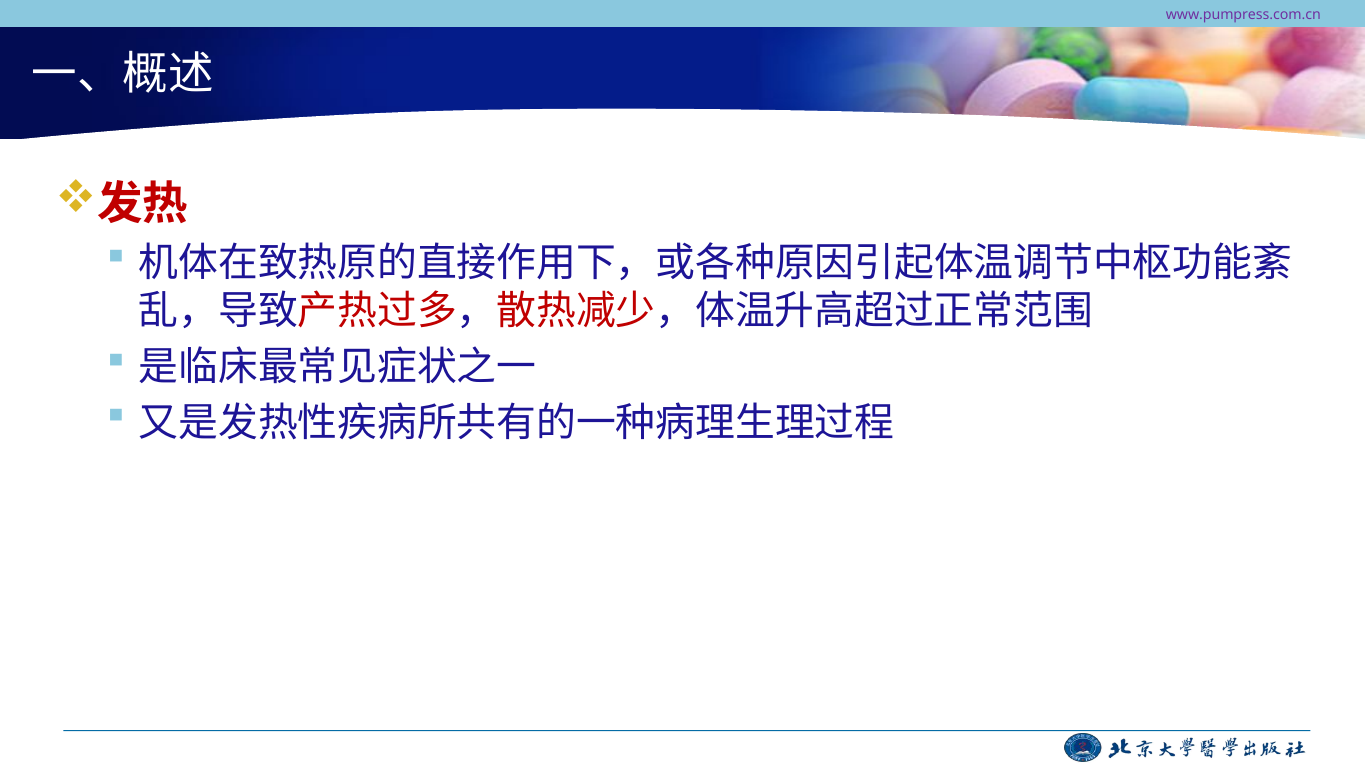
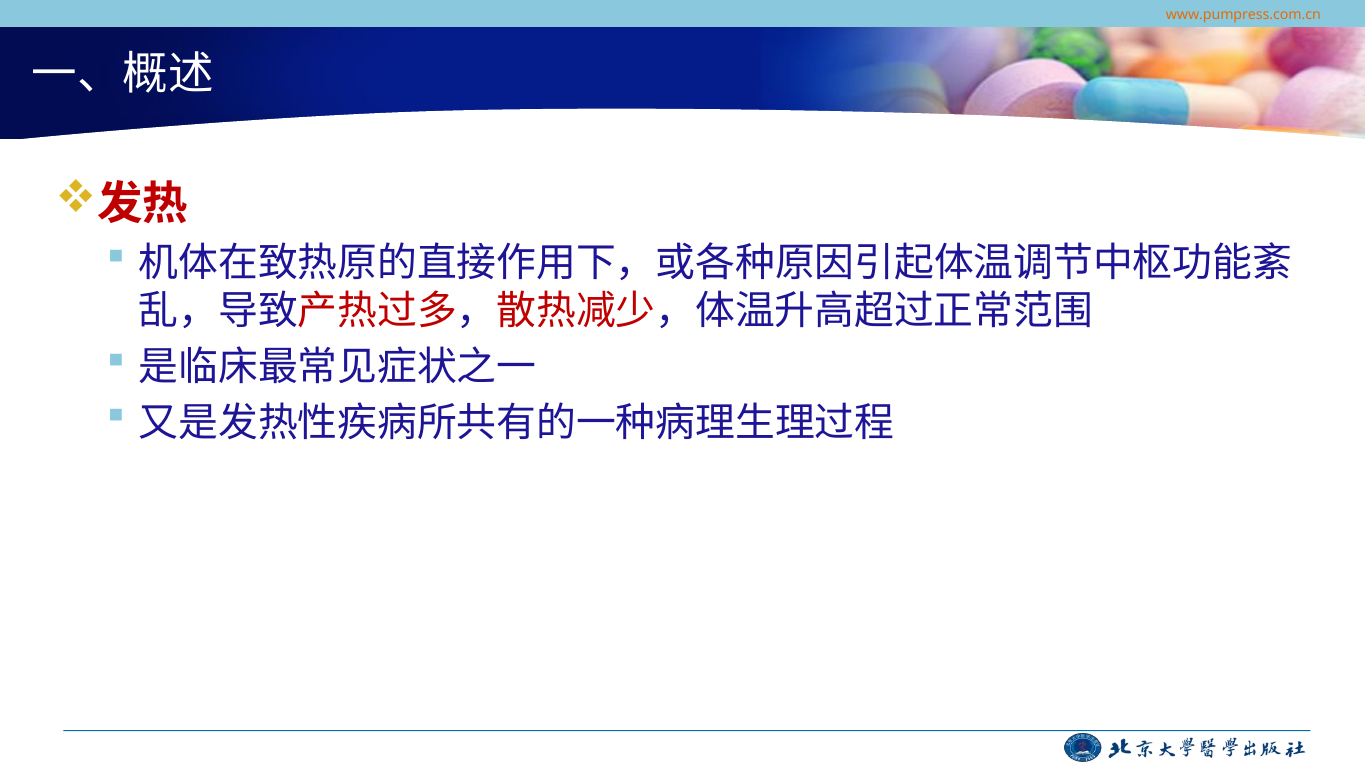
www.pumpress.com.cn colour: purple -> orange (1243, 15)
